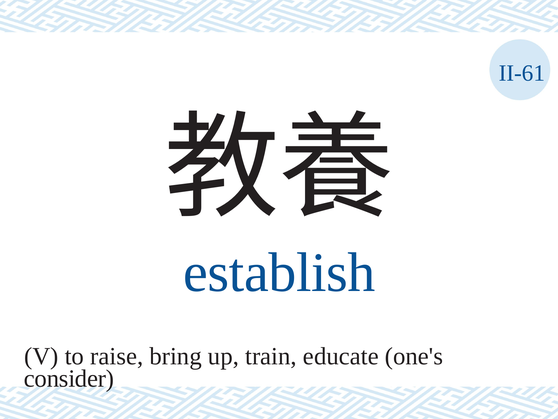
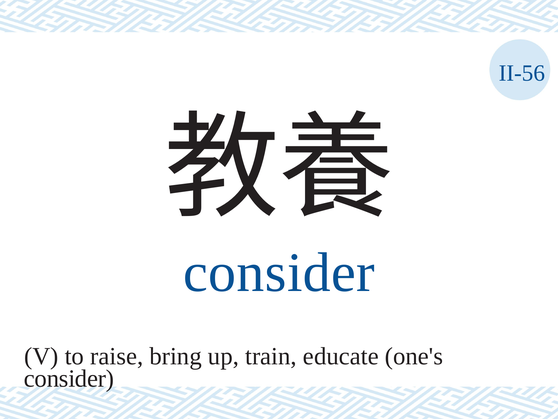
II-61: II-61 -> II-56 (522, 73)
establish: establish -> consider (279, 272)
